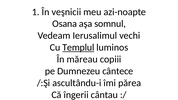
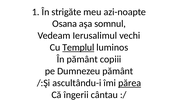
veşnicii: veşnicii -> strigăte (66, 12)
În măreau: măreau -> pământ (82, 59)
Dumnezeu cântece: cântece -> pământ (118, 71)
părea underline: none -> present (130, 83)
